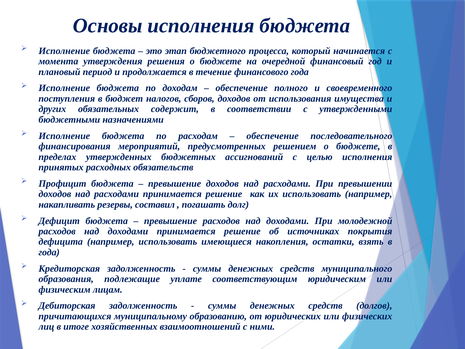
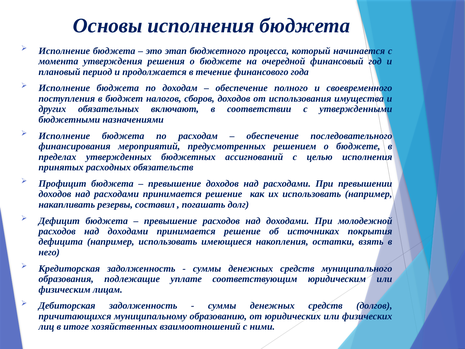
содержит: содержит -> включают (175, 109)
года: года -> него (49, 252)
